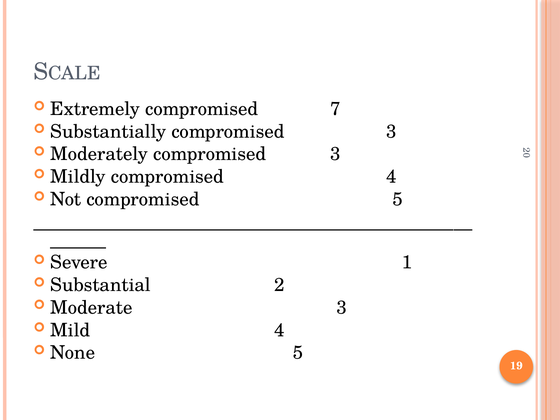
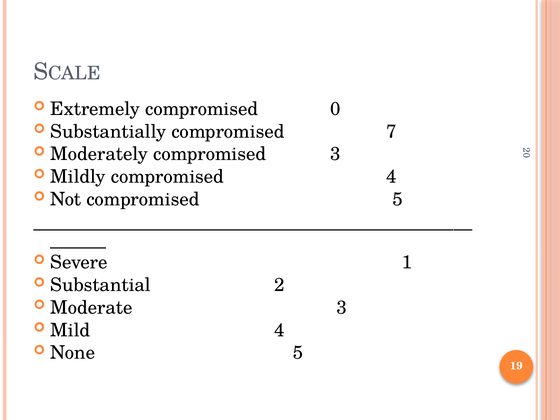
compromised 7: 7 -> 0 (336, 109)
Substantially compromised 3: 3 -> 7 (392, 132)
